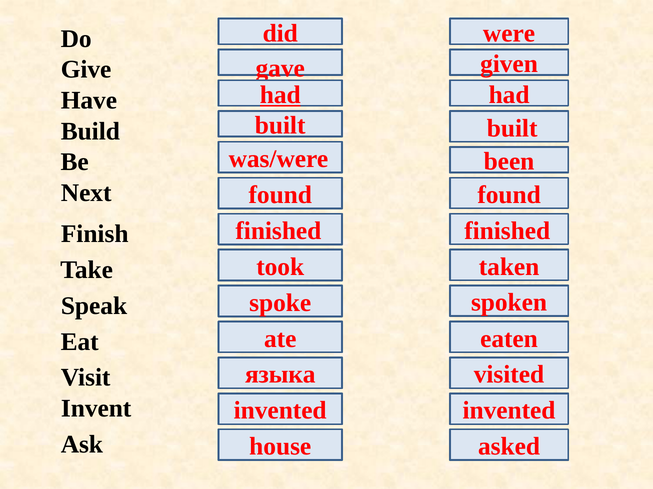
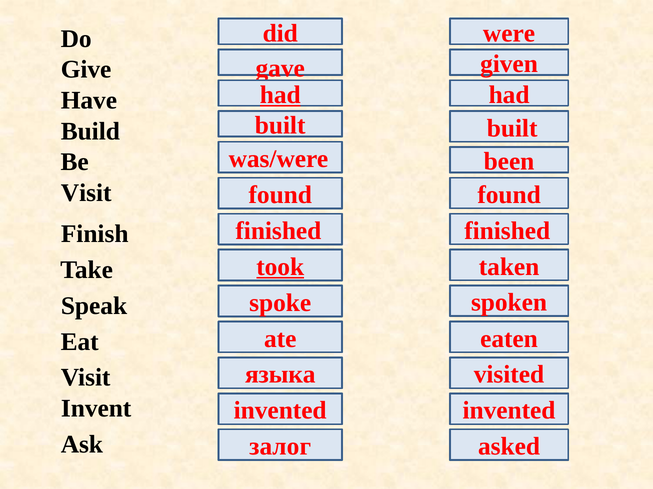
Next: Next -> Visit (86, 193)
took underline: none -> present (280, 267)
house: house -> залог (280, 447)
